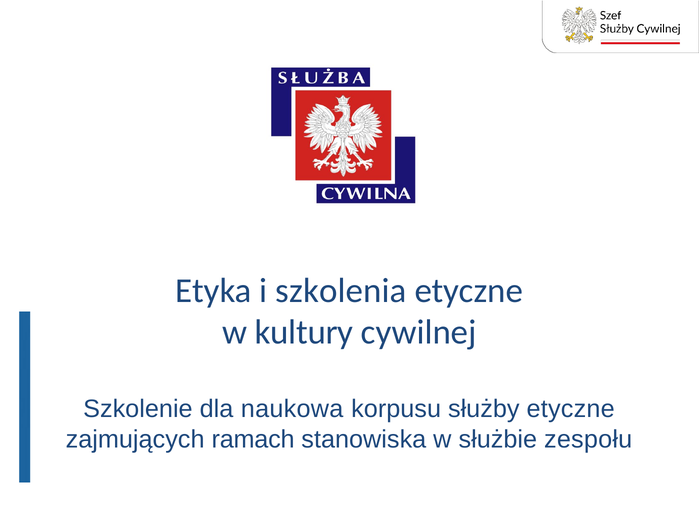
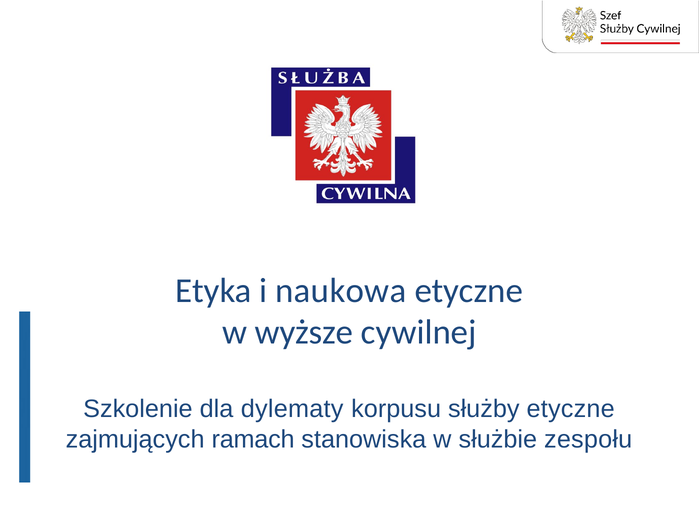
szkolenia: szkolenia -> naukowa (341, 291)
kultury: kultury -> wyższe (304, 333)
naukowa: naukowa -> dylematy (292, 409)
